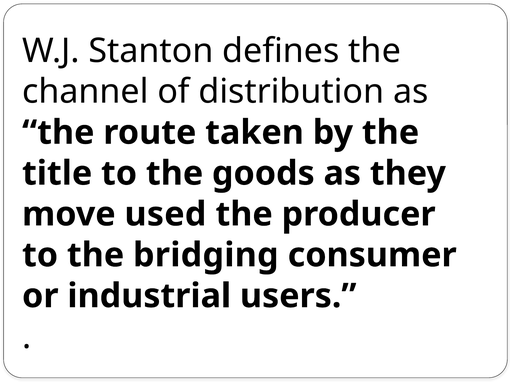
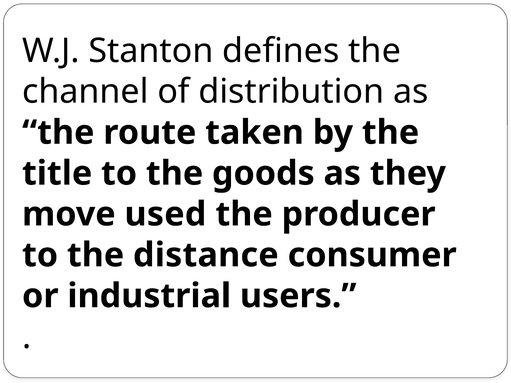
bridging: bridging -> distance (206, 255)
